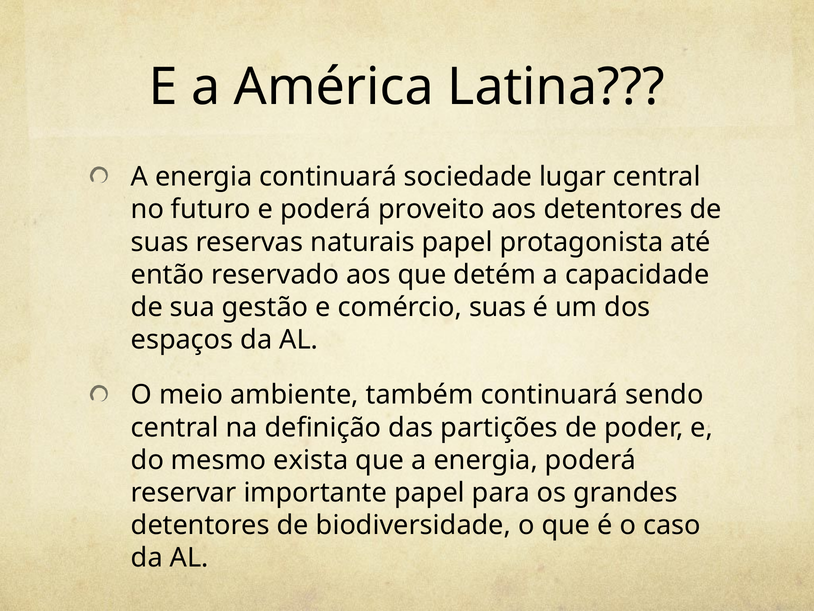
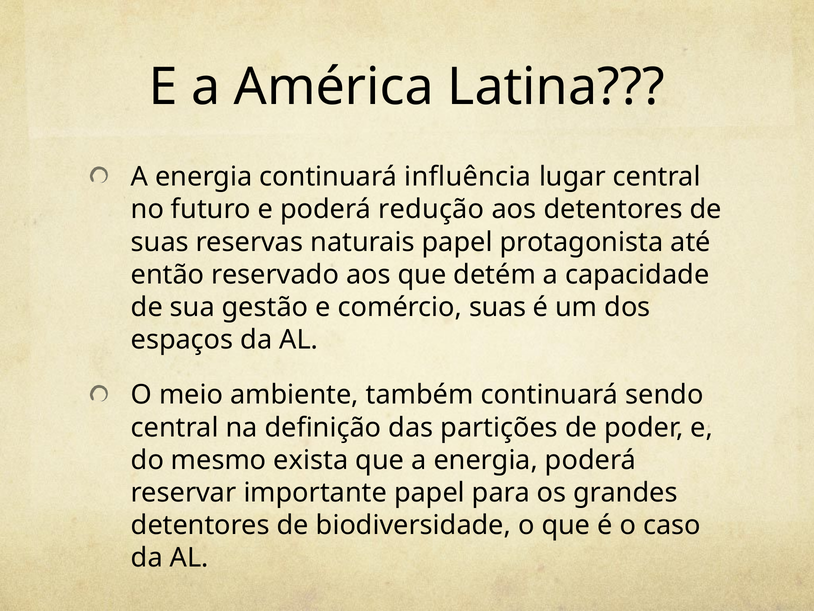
sociedade: sociedade -> influência (468, 177)
proveito: proveito -> redução (431, 209)
